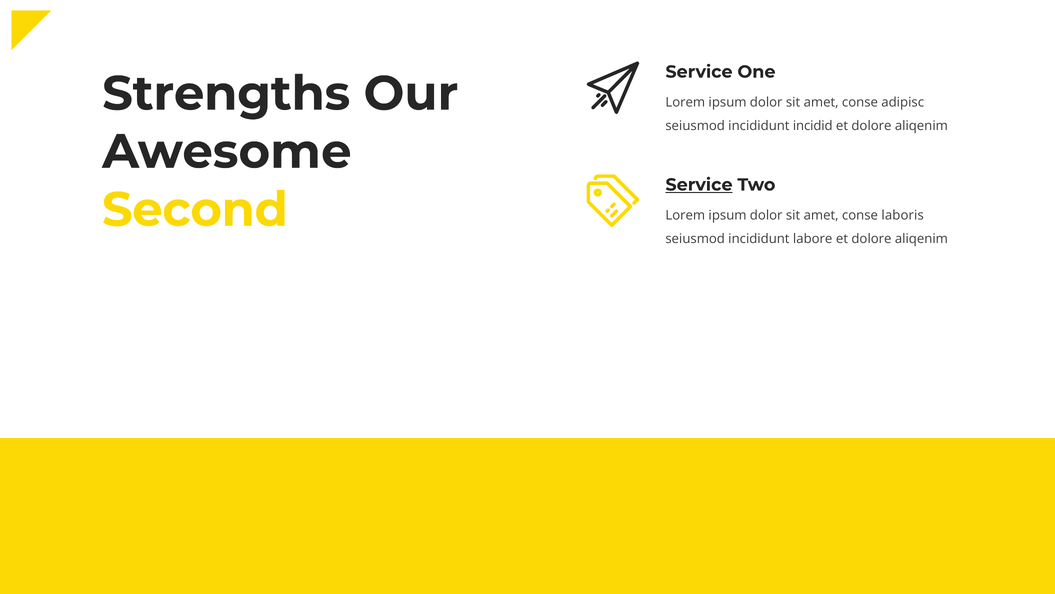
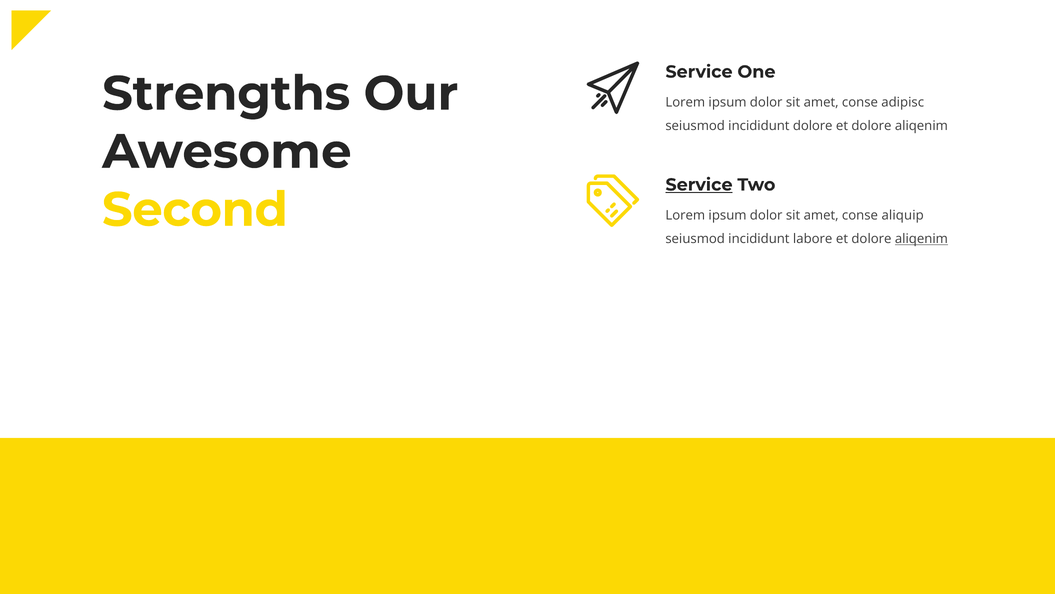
incididunt incidid: incidid -> dolore (813, 126)
laboris: laboris -> aliquip (903, 215)
aliqenim underline: none -> present (921, 239)
